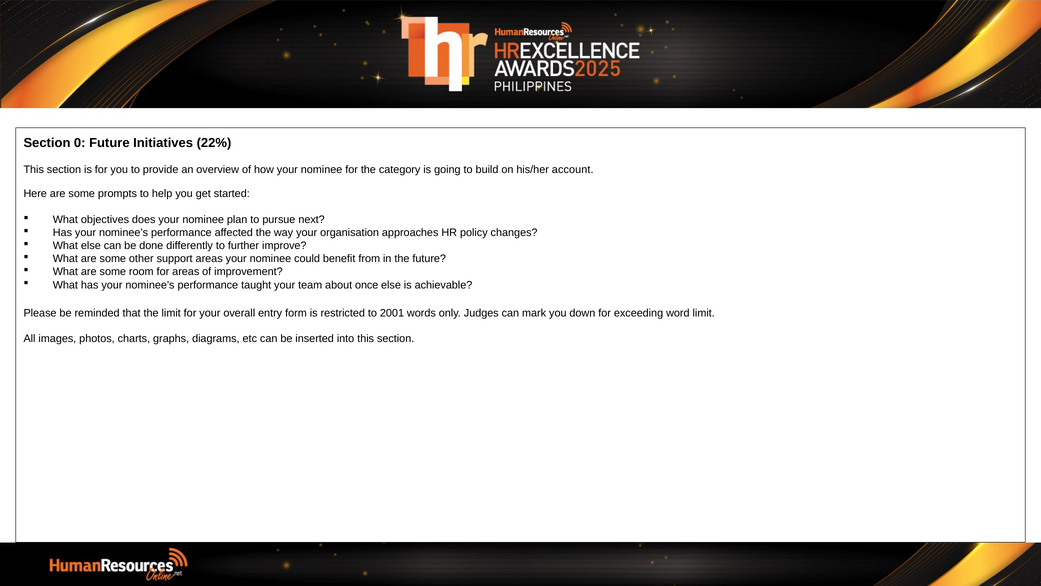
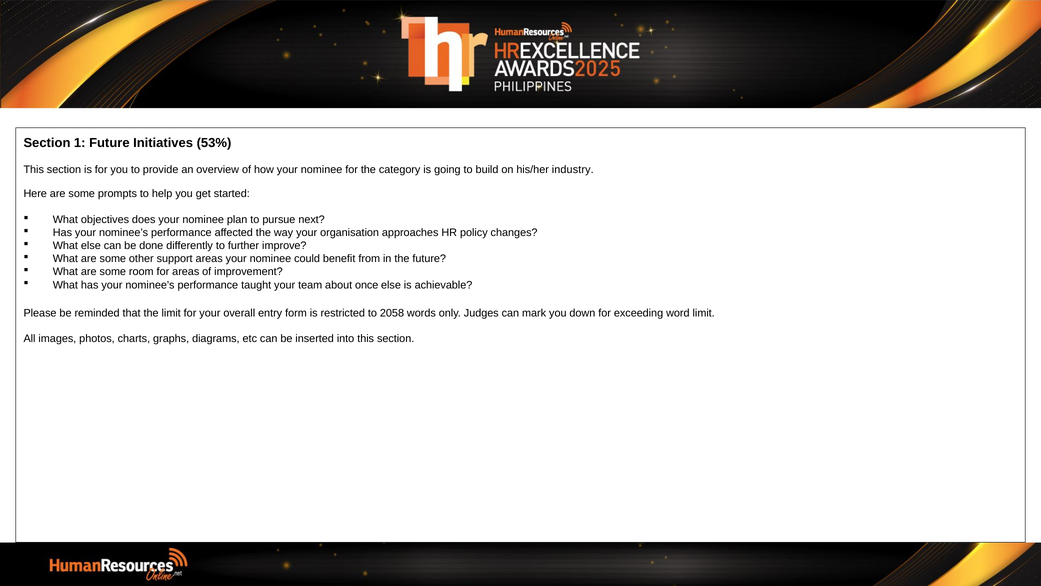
0: 0 -> 1 (80, 143)
22%: 22% -> 53% (214, 143)
account: account -> industry (573, 170)
2001: 2001 -> 2058 (392, 313)
